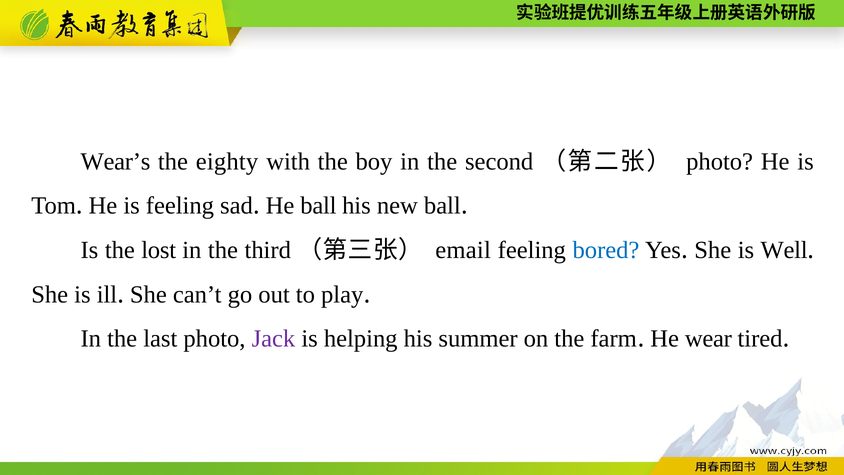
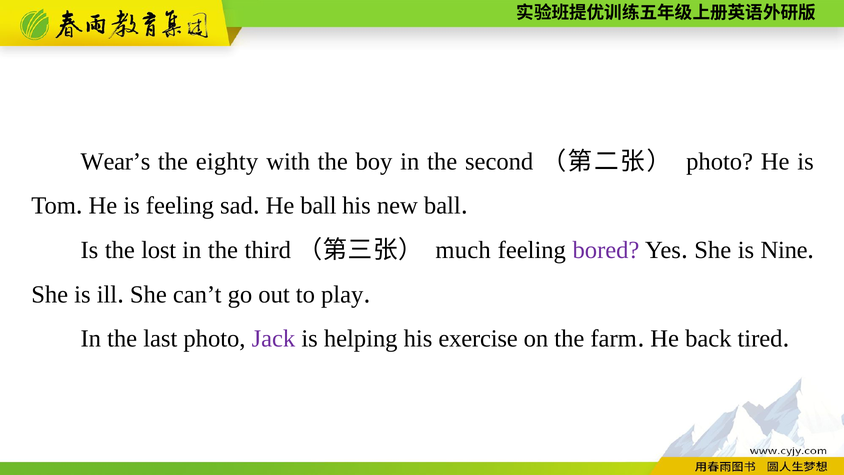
email: email -> much (463, 250)
bored colour: blue -> purple (606, 250)
Well: Well -> Nine (784, 250)
summer: summer -> exercise (478, 339)
wear: wear -> back (708, 339)
